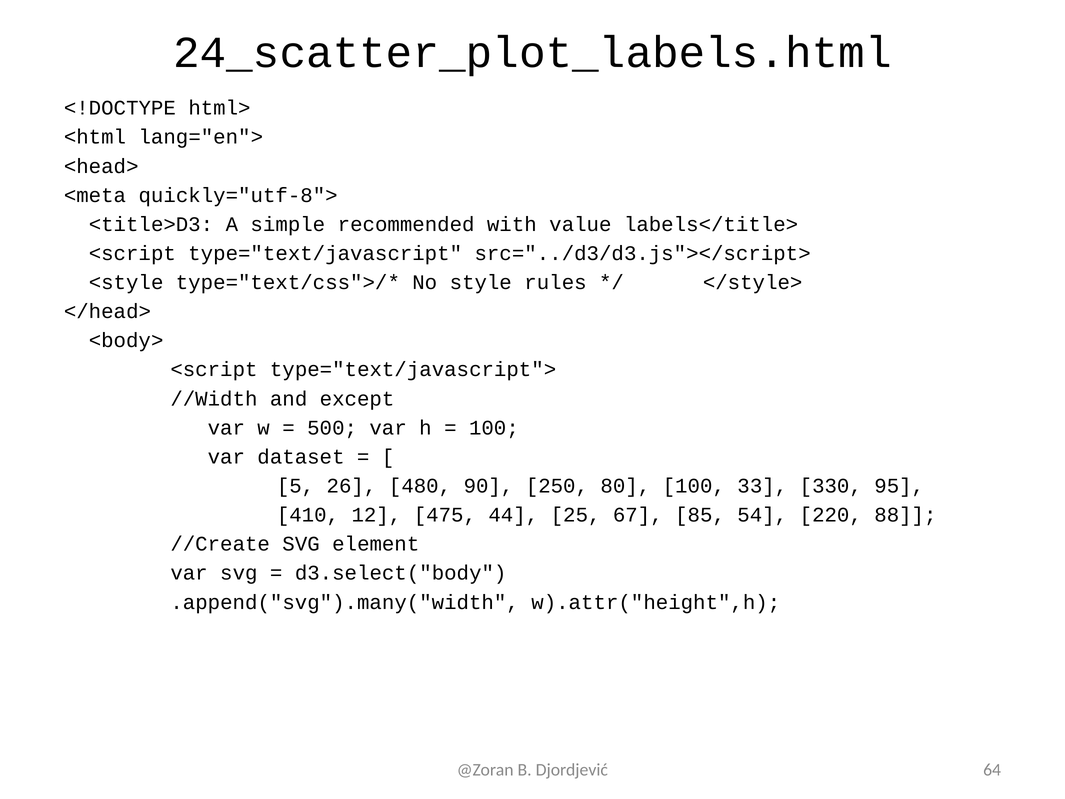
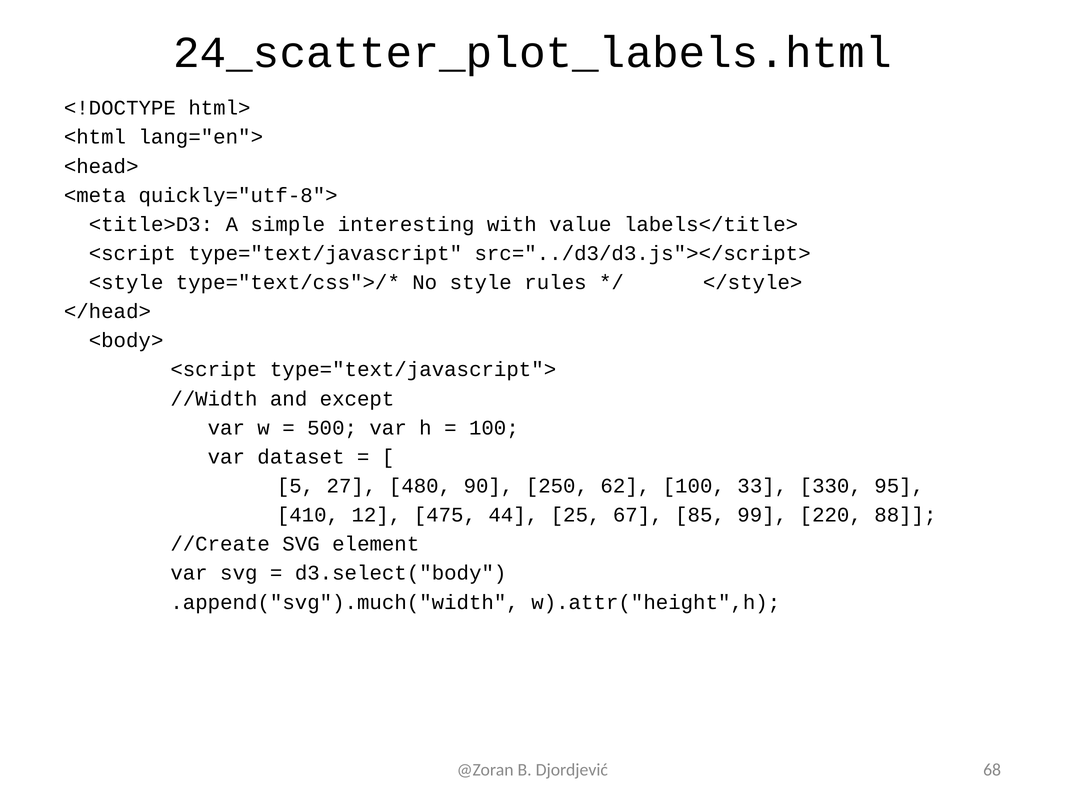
recommended: recommended -> interesting (406, 224)
26: 26 -> 27 (351, 486)
80: 80 -> 62 (625, 486)
54: 54 -> 99 (762, 515)
.append("svg").many("width: .append("svg").many("width -> .append("svg").much("width (345, 602)
64: 64 -> 68 (992, 770)
